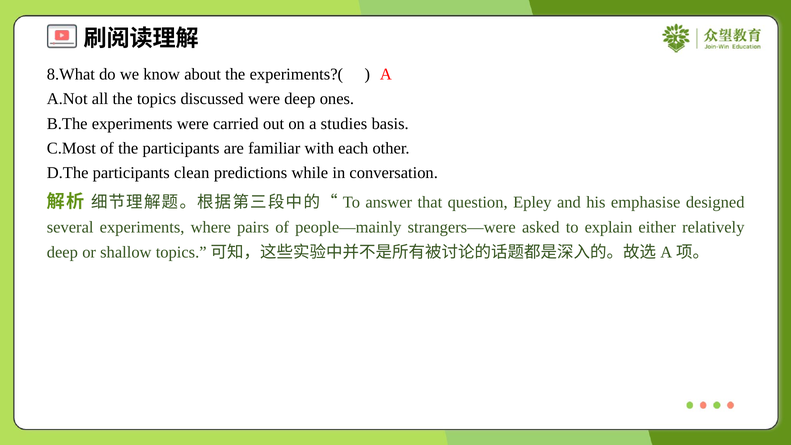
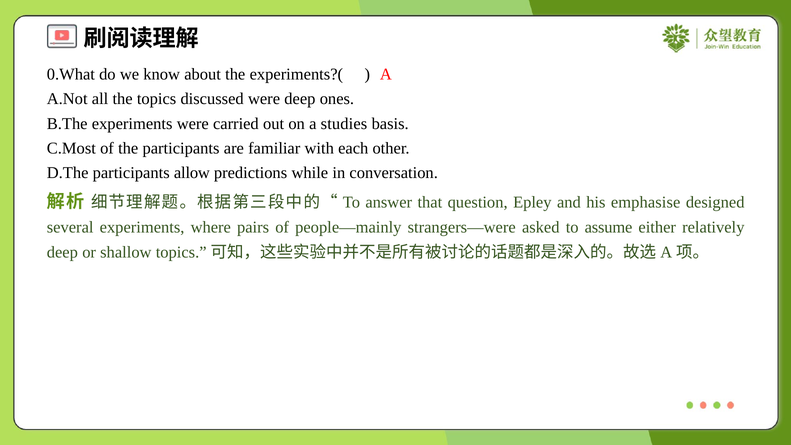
8.What: 8.What -> 0.What (71, 74)
clean: clean -> allow (192, 173)
explain: explain -> assume (609, 227)
